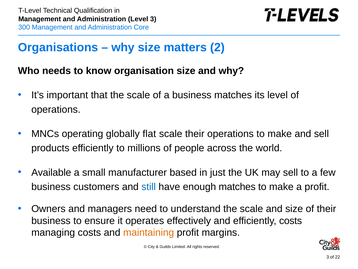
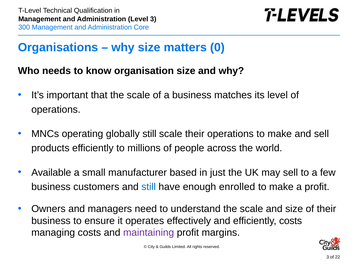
2: 2 -> 0 (217, 47)
globally flat: flat -> still (149, 134)
enough matches: matches -> enrolled (237, 187)
maintaining colour: orange -> purple (149, 232)
